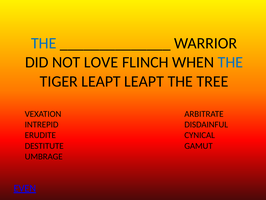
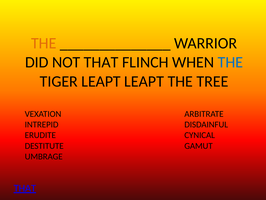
THE colour: blue -> orange (44, 43)
NOT LOVE: LOVE -> THAT (101, 62)
EVEN: EVEN -> THAT (25, 188)
